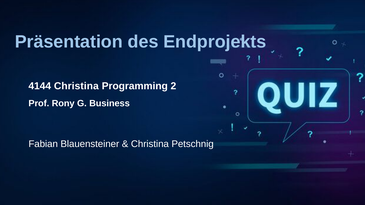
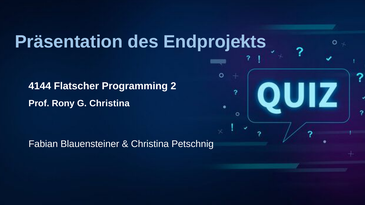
4144 Christina: Christina -> Flatscher (76, 86)
G Business: Business -> Christina (109, 104)
